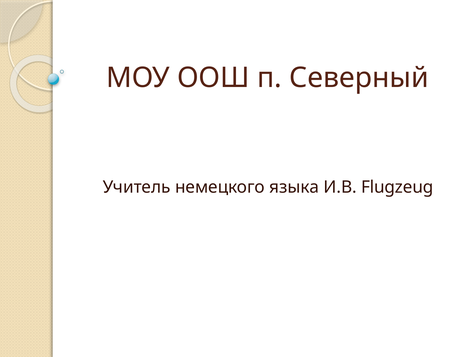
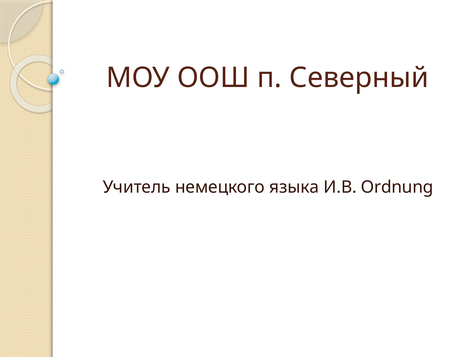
Flugzeug: Flugzeug -> Ordnung (397, 187)
